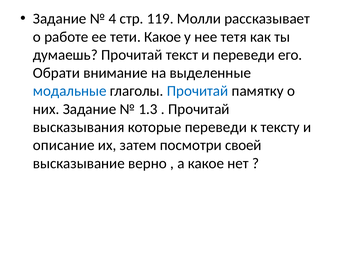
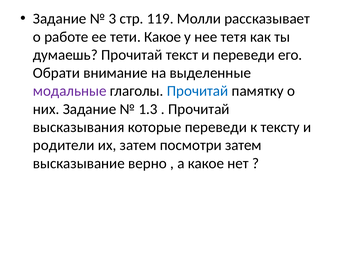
4: 4 -> 3 (112, 19)
модальные colour: blue -> purple (70, 91)
описание: описание -> родители (64, 145)
посмотри своей: своей -> затем (243, 145)
